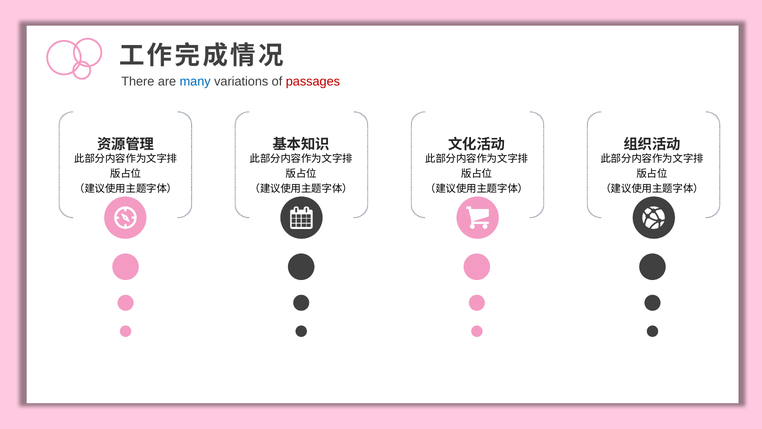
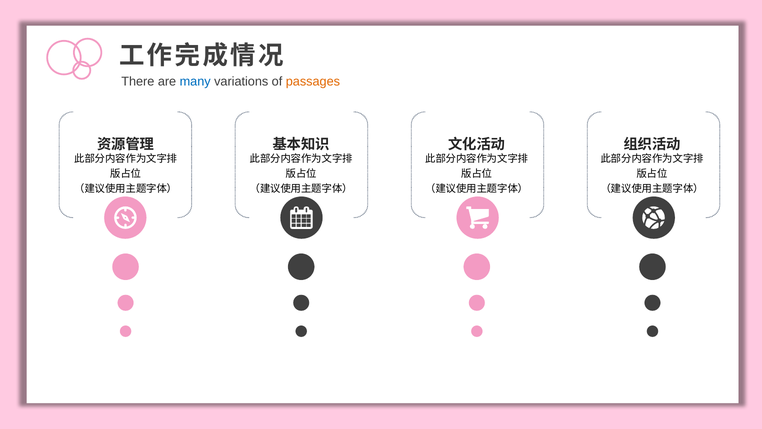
passages colour: red -> orange (313, 82)
